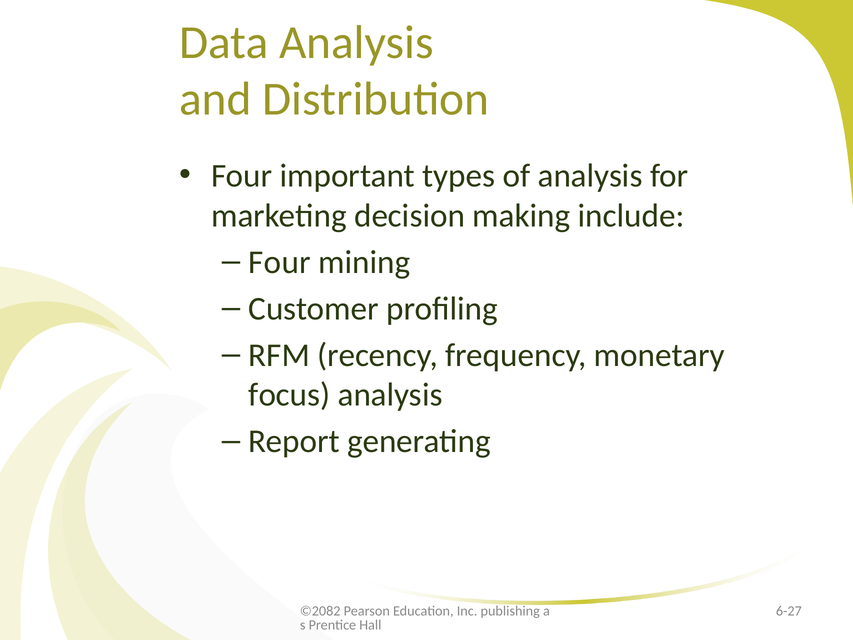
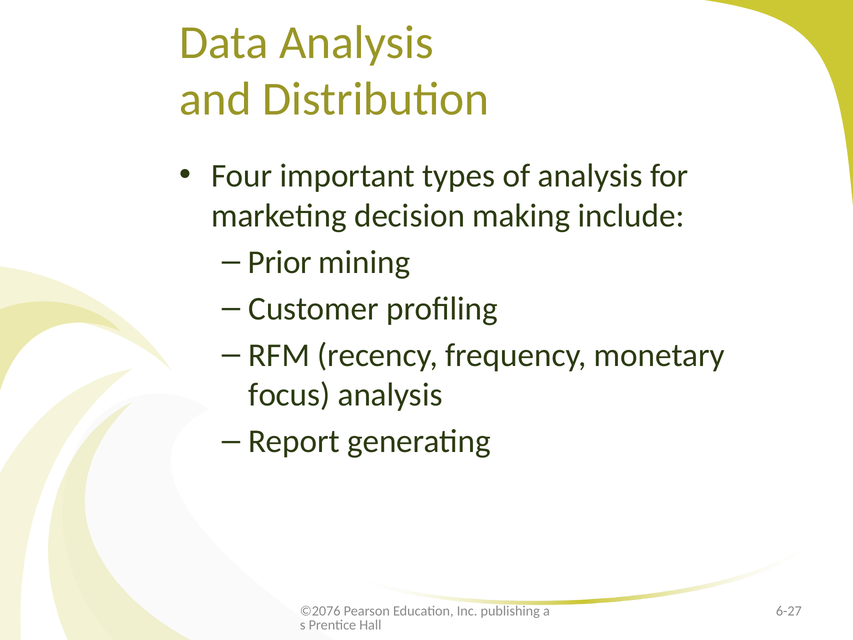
Four: Four -> Prior (280, 262)
©2082: ©2082 -> ©2076 (320, 611)
